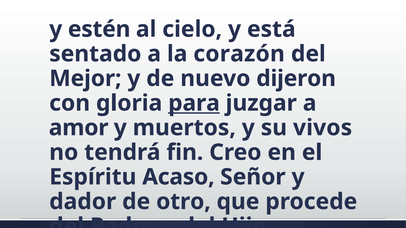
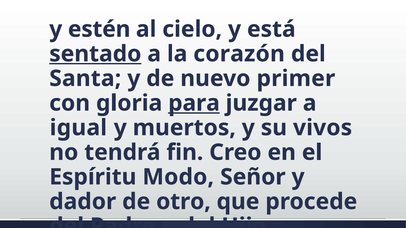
sentado underline: none -> present (95, 54)
Mejor: Mejor -> Santa (85, 79)
dijeron: dijeron -> primer (296, 79)
amor: amor -> igual (78, 128)
Acaso: Acaso -> Modo (178, 177)
